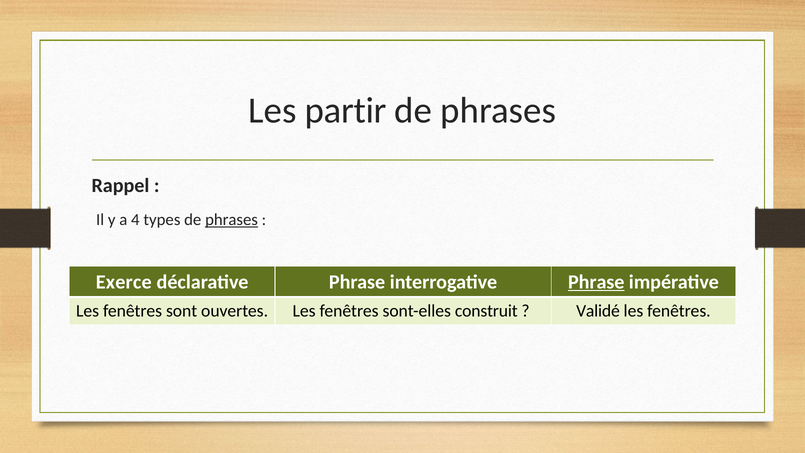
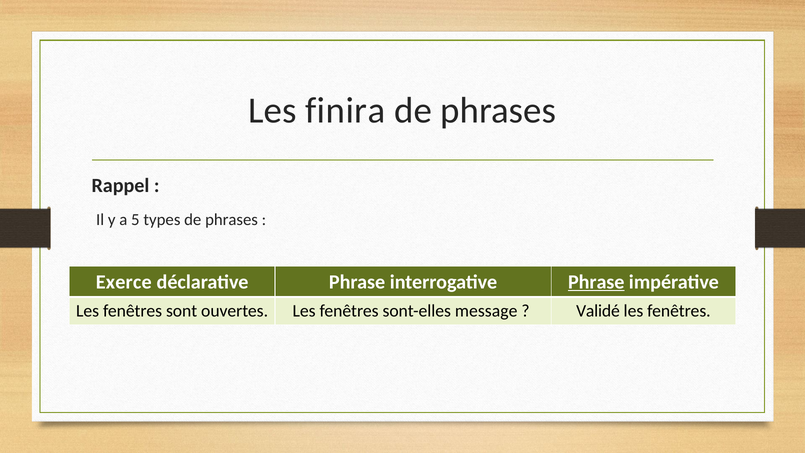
partir: partir -> finira (345, 110)
4: 4 -> 5 (135, 220)
phrases underline: present -> none (232, 220)
construit: construit -> message (486, 311)
